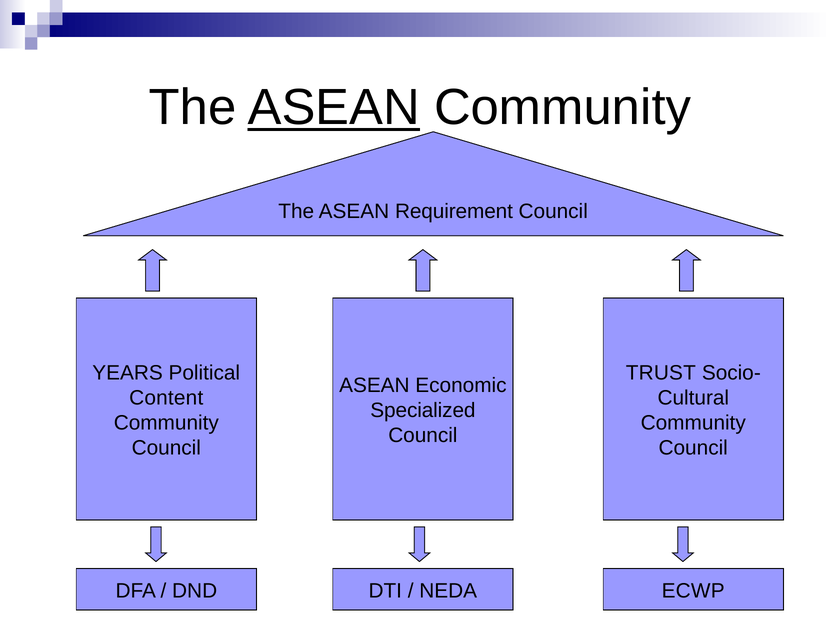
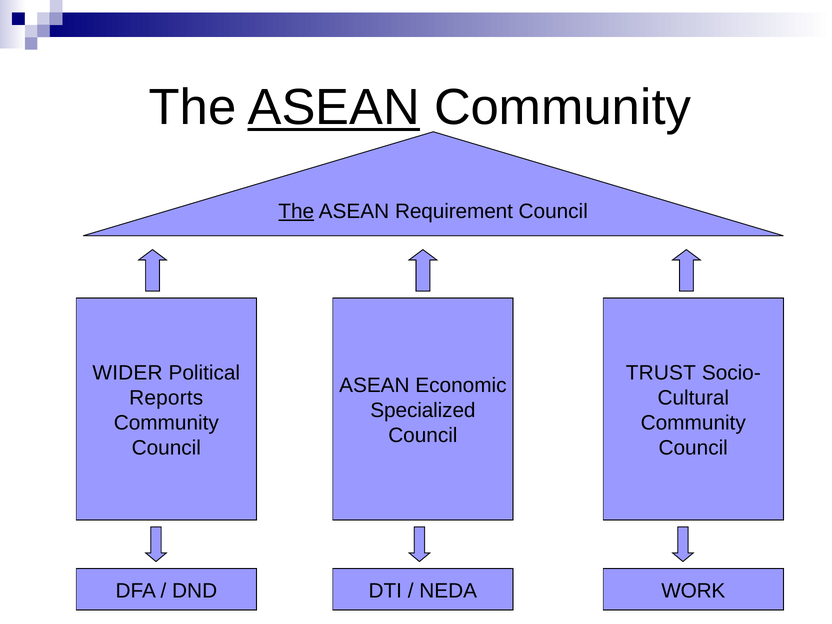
The underline: none -> present (296, 211)
YEARS: YEARS -> WIDER (127, 373)
Content: Content -> Reports (166, 398)
ECWP: ECWP -> WORK (693, 591)
